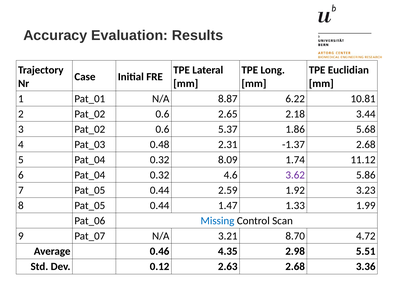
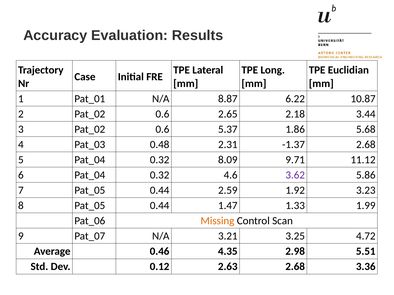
10.81: 10.81 -> 10.87 (363, 99)
1.74: 1.74 -> 9.71 (295, 160)
Missing colour: blue -> orange (217, 221)
8.70: 8.70 -> 3.25 (295, 236)
